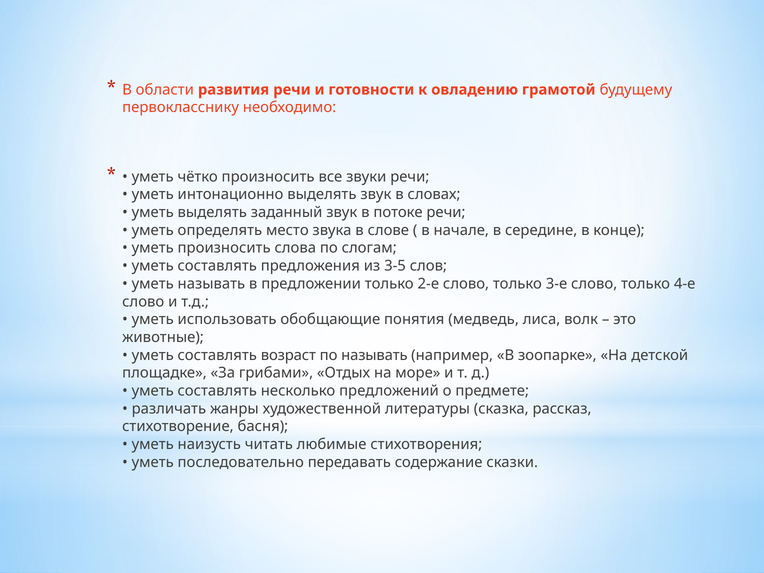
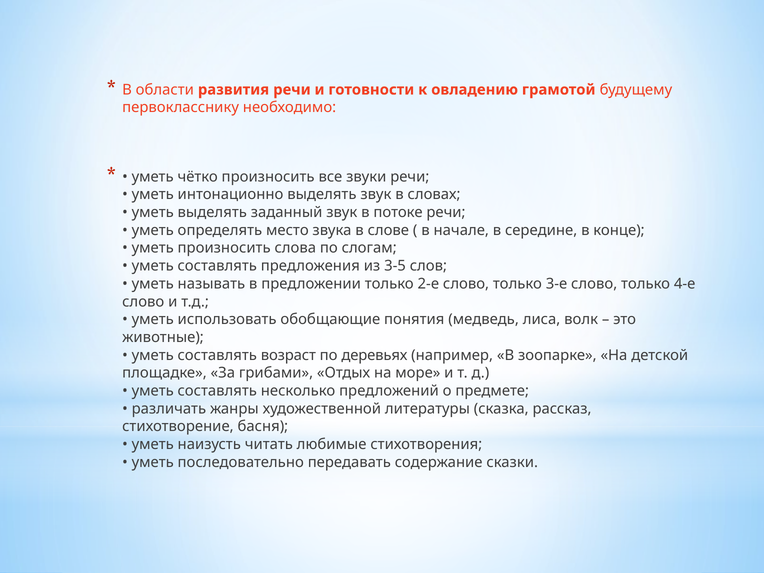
по называть: называть -> деревьях (374, 355)
